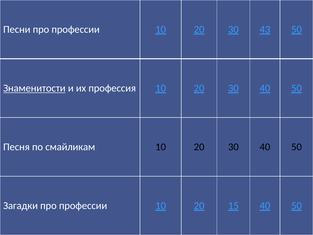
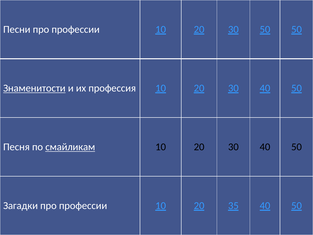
30 43: 43 -> 50 (265, 29)
смайликам underline: none -> present (70, 147)
15: 15 -> 35 (233, 205)
